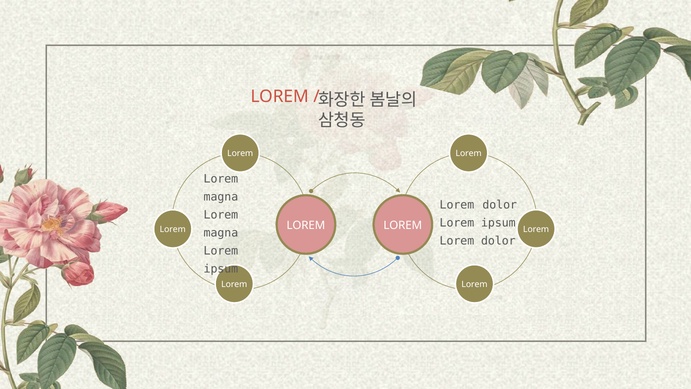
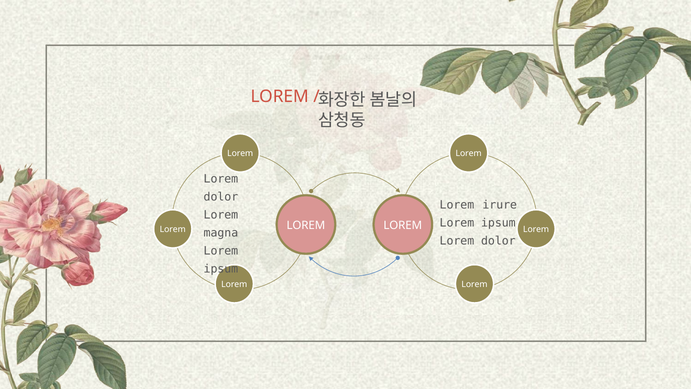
magna: magna -> dolor (221, 197)
dolor: dolor -> irure (500, 205)
